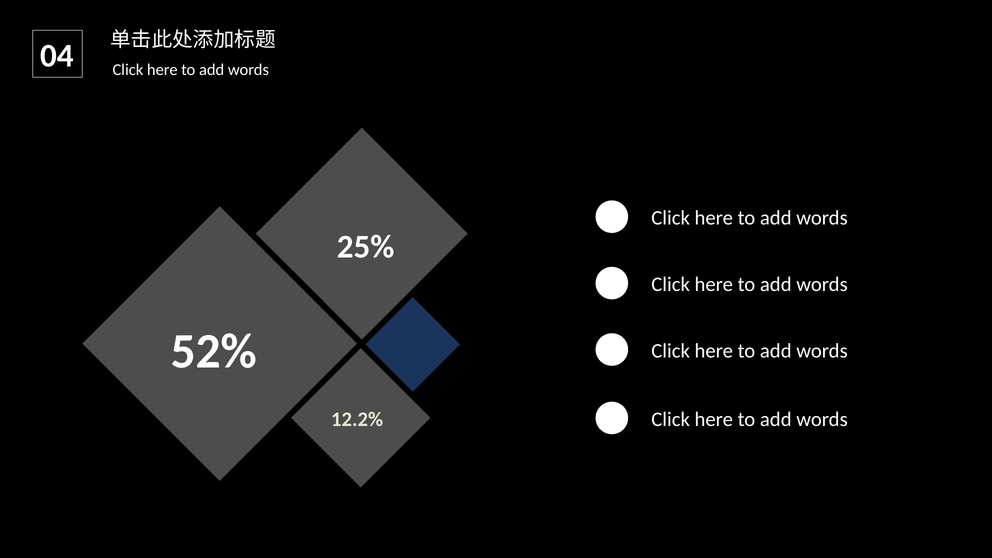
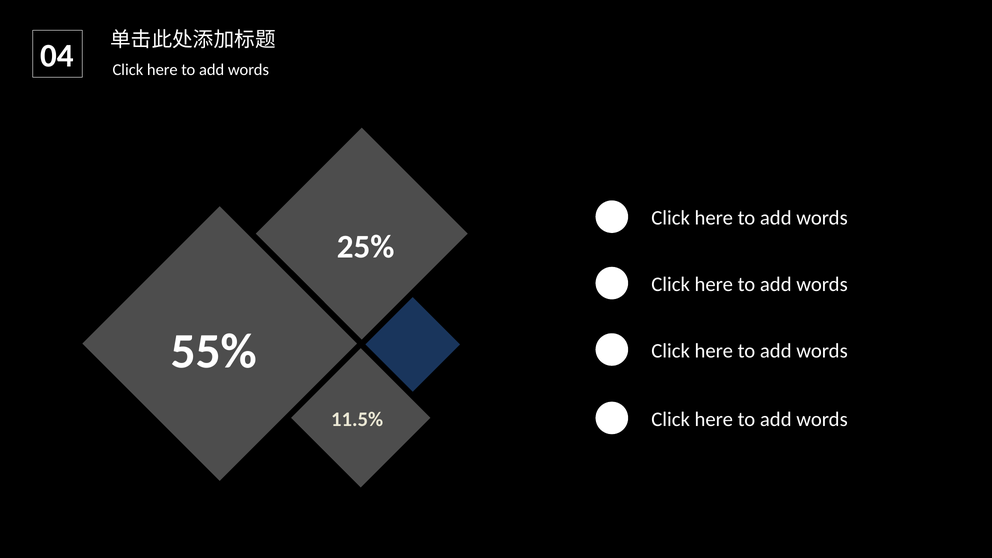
52%: 52% -> 55% (214, 351)
12.2%: 12.2% -> 11.5% (357, 419)
